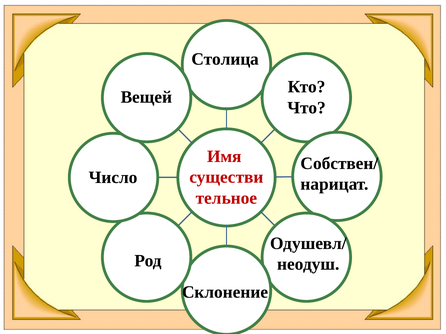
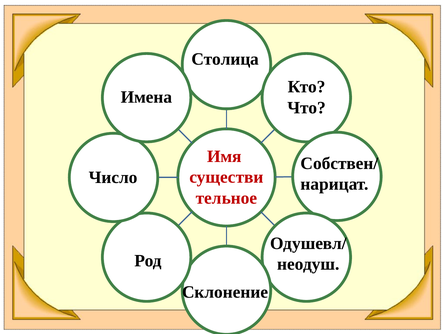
Вещей: Вещей -> Имена (146, 97)
